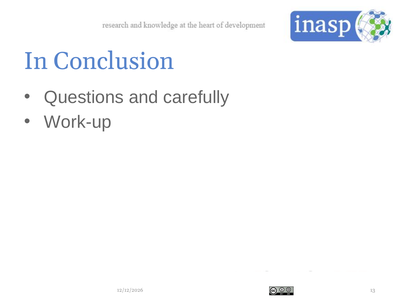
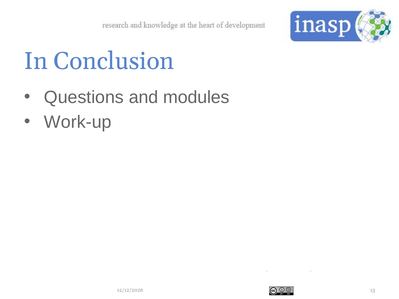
carefully: carefully -> modules (196, 97)
